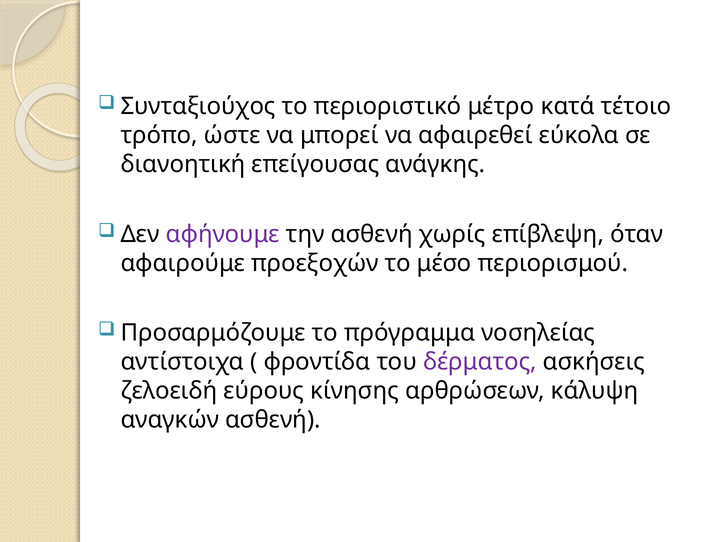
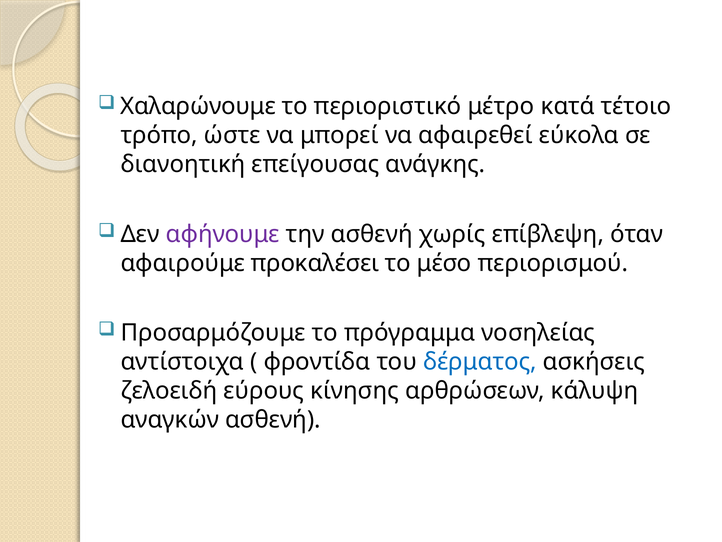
Συνταξιούχος: Συνταξιούχος -> Χαλαρώνουμε (198, 106)
προεξοχών: προεξοχών -> προκαλέσει (315, 263)
δέρματος colour: purple -> blue (480, 362)
